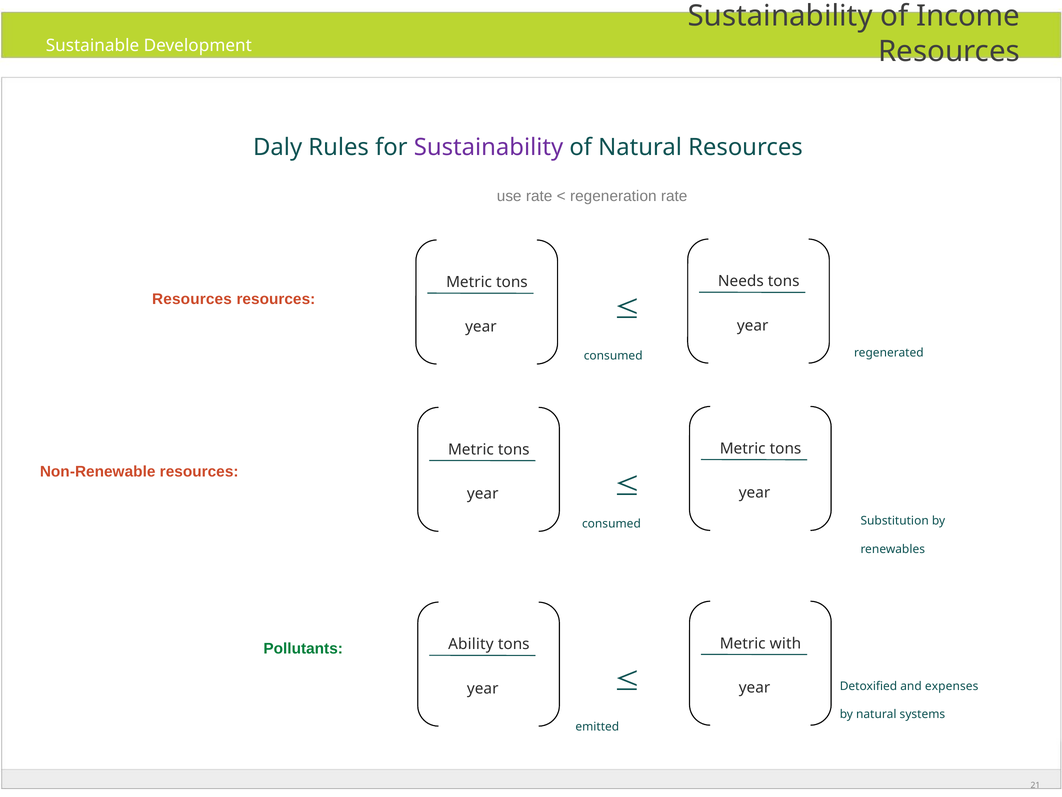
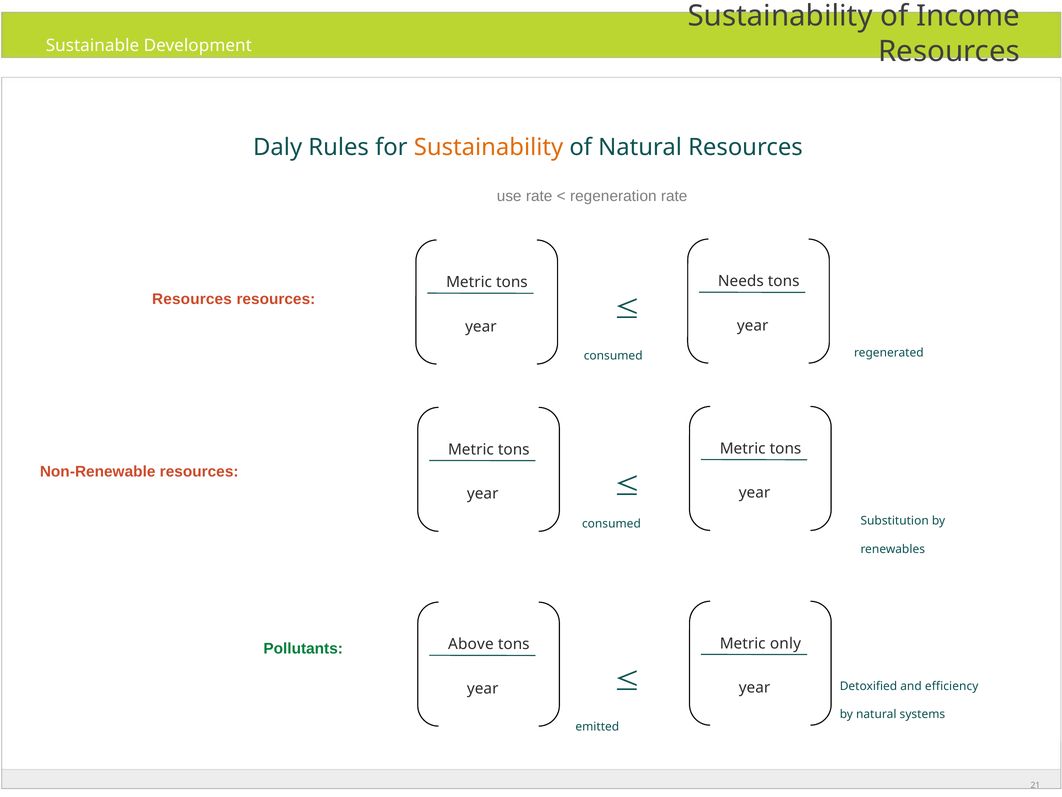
Sustainability colour: purple -> orange (489, 148)
with: with -> only (785, 643)
Ability: Ability -> Above (471, 644)
expenses: expenses -> efficiency (952, 686)
